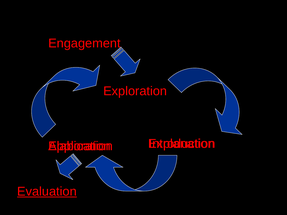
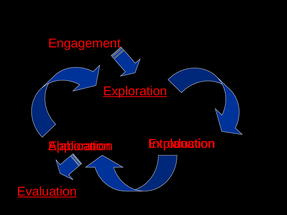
Exploration underline: none -> present (135, 91)
